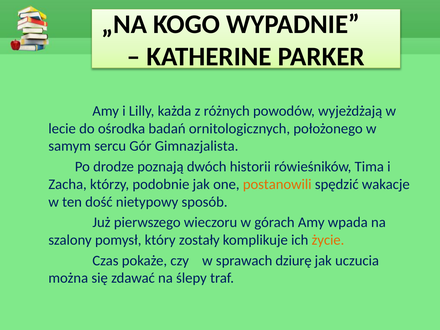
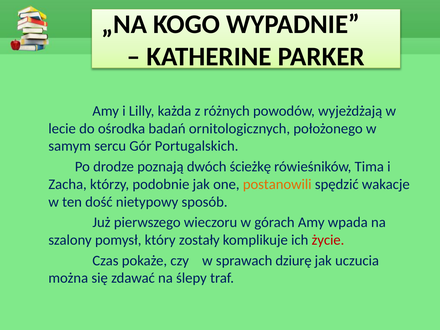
Gimnazjalista: Gimnazjalista -> Portugalskich (197, 146)
historii: historii -> ścieżkę (250, 167)
życie colour: orange -> red (328, 240)
